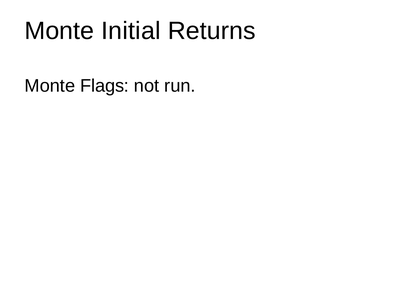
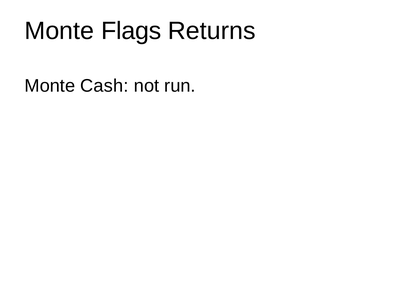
Initial: Initial -> Flags (131, 31)
Flags: Flags -> Cash (104, 86)
